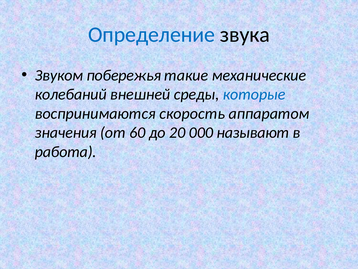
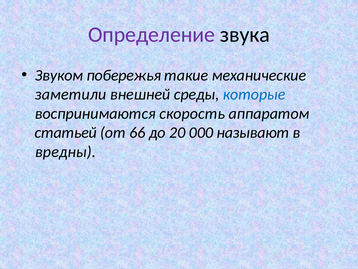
Определение colour: blue -> purple (152, 35)
колебаний: колебаний -> заметили (71, 94)
значения: значения -> статьей (66, 132)
60: 60 -> 66 (137, 132)
работа: работа -> вредны (66, 151)
